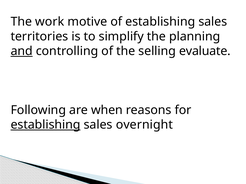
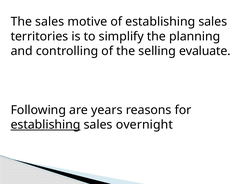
The work: work -> sales (50, 22)
and underline: present -> none (22, 51)
when: when -> years (107, 110)
